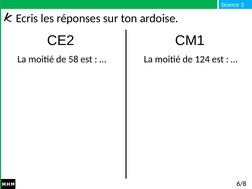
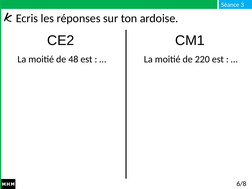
58: 58 -> 48 (73, 59)
124: 124 -> 220 (202, 59)
